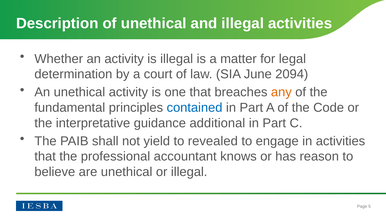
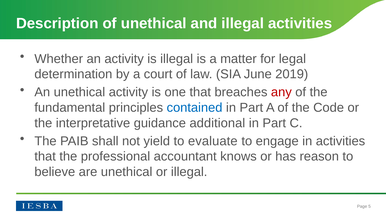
2094: 2094 -> 2019 (292, 74)
any colour: orange -> red (281, 92)
revealed: revealed -> evaluate (213, 141)
